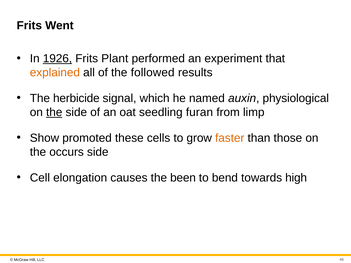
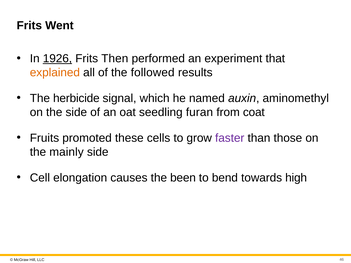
Plant: Plant -> Then (115, 59)
physiological: physiological -> aminomethyl (296, 98)
the underline: present -> none (54, 112)
limp: limp -> coat (254, 112)
Show: Show -> Fruits (44, 138)
faster colour: orange -> purple (230, 138)
occurs: occurs -> mainly (66, 152)
